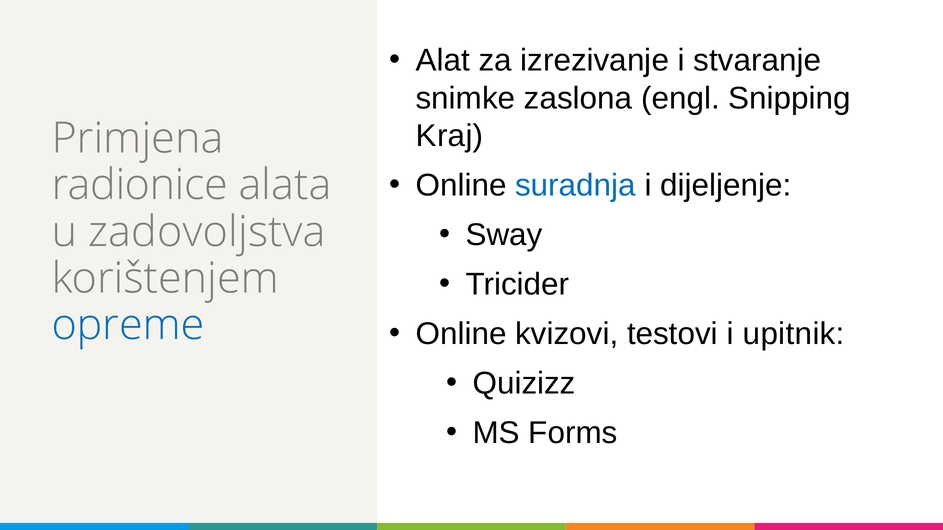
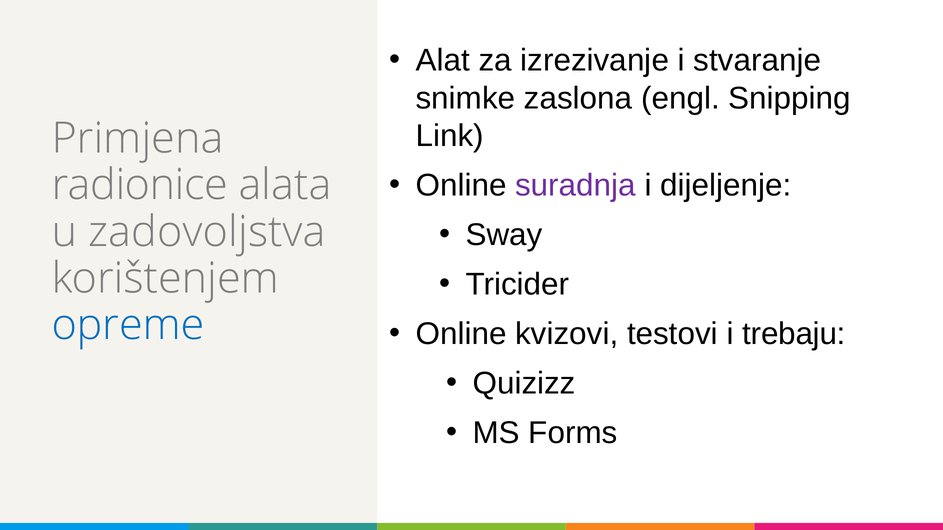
Kraj: Kraj -> Link (450, 136)
suradnja colour: blue -> purple (575, 185)
upitnik: upitnik -> trebaju (794, 334)
